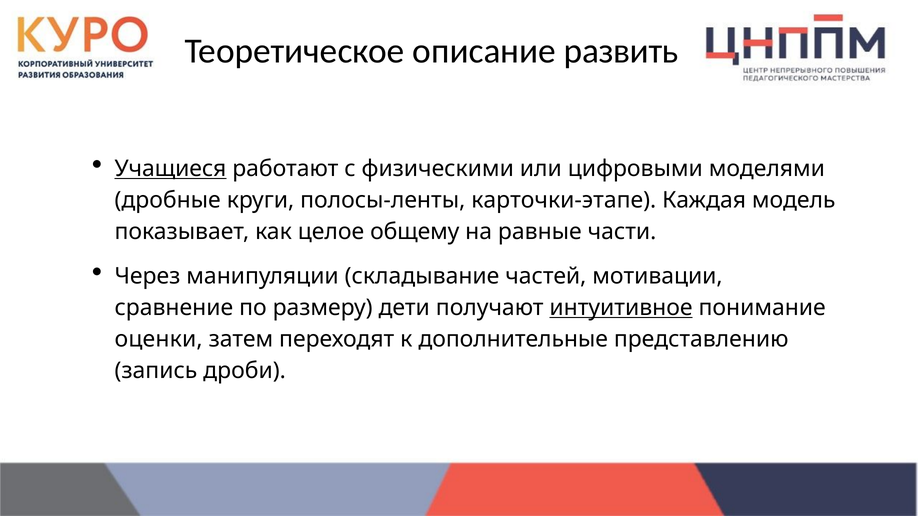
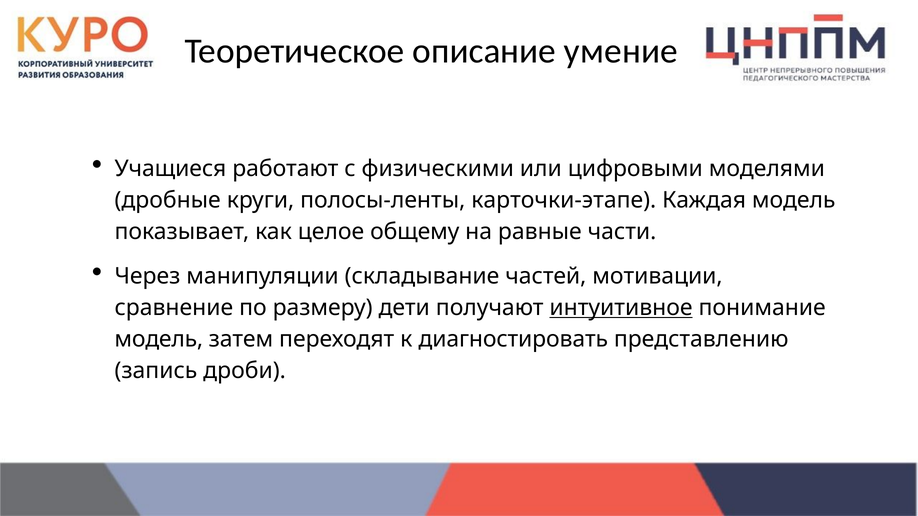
развить: развить -> умение (621, 51)
Учащиеся underline: present -> none (170, 169)
оценки: оценки -> модель (159, 339)
дополнительные: дополнительные -> диагностировать (513, 339)
